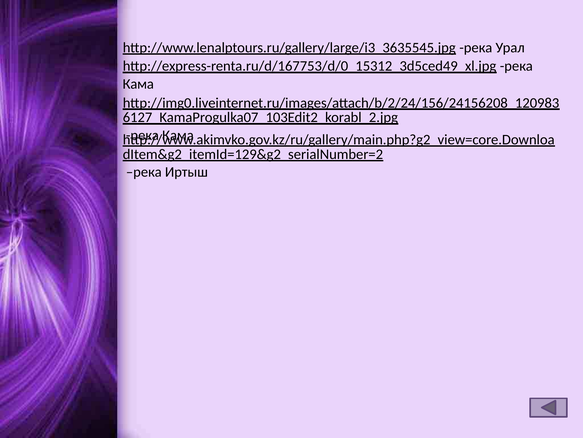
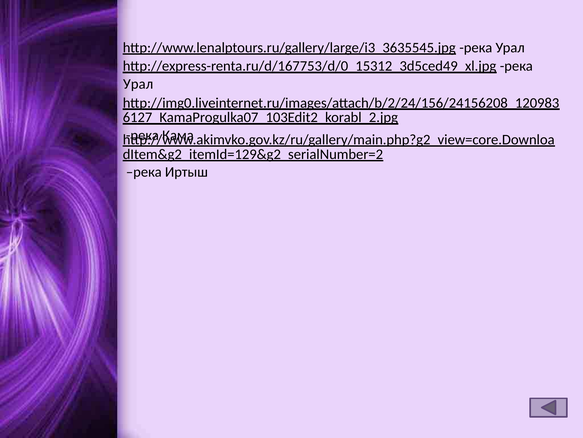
Кама: Кама -> Урал (138, 84)
